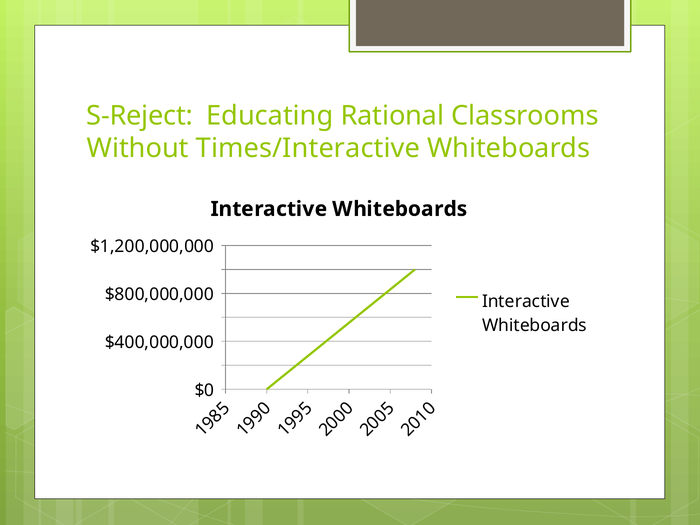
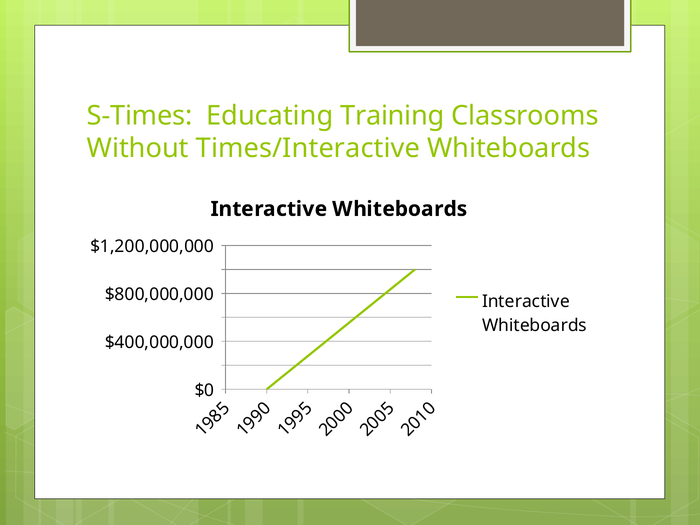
S-Reject: S-Reject -> S-Times (140, 116)
Rational: Rational -> Training (392, 116)
